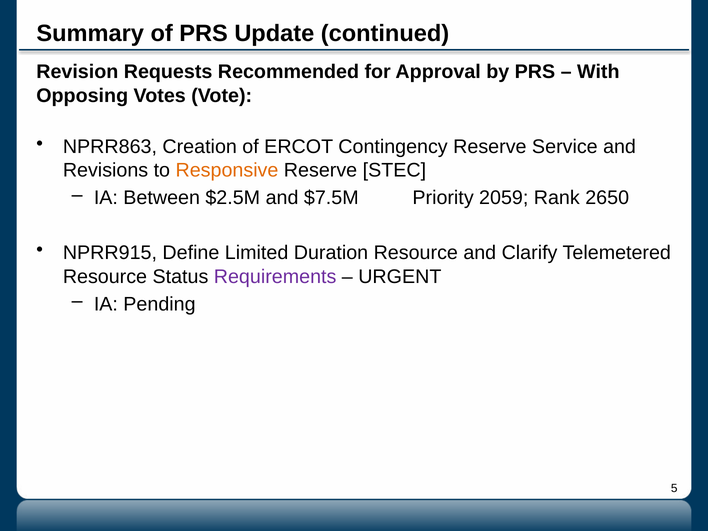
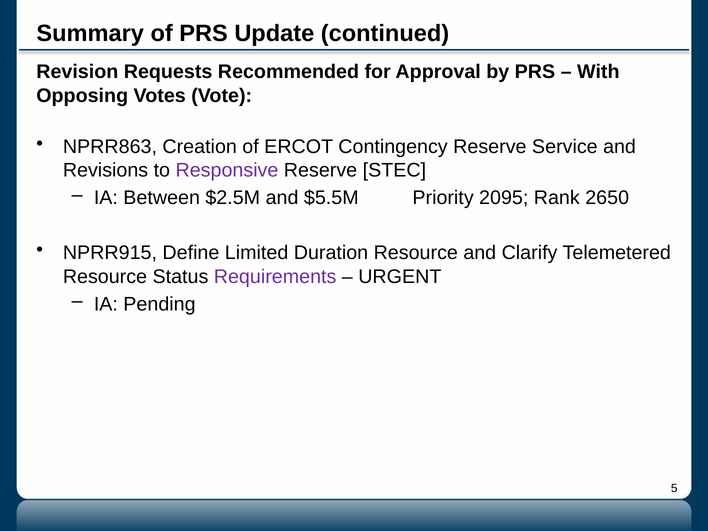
Responsive colour: orange -> purple (227, 170)
$7.5M: $7.5M -> $5.5M (331, 198)
2059: 2059 -> 2095 (504, 198)
